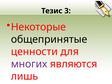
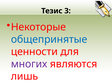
общепринятые colour: black -> blue (49, 39)
